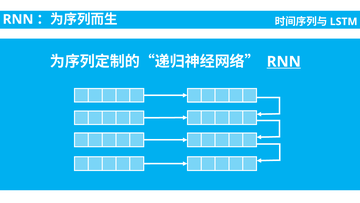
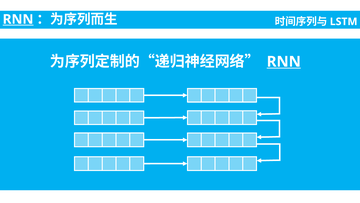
RNN underline: none -> present (18, 19)
